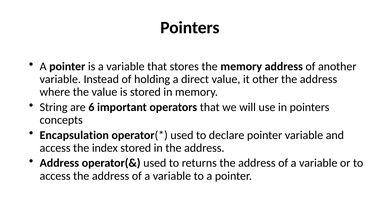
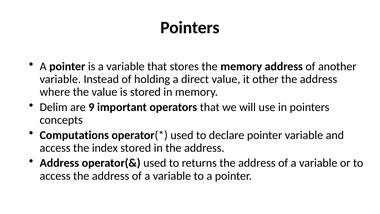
String: String -> Delim (54, 107)
6: 6 -> 9 (91, 107)
Encapsulation: Encapsulation -> Computations (74, 135)
